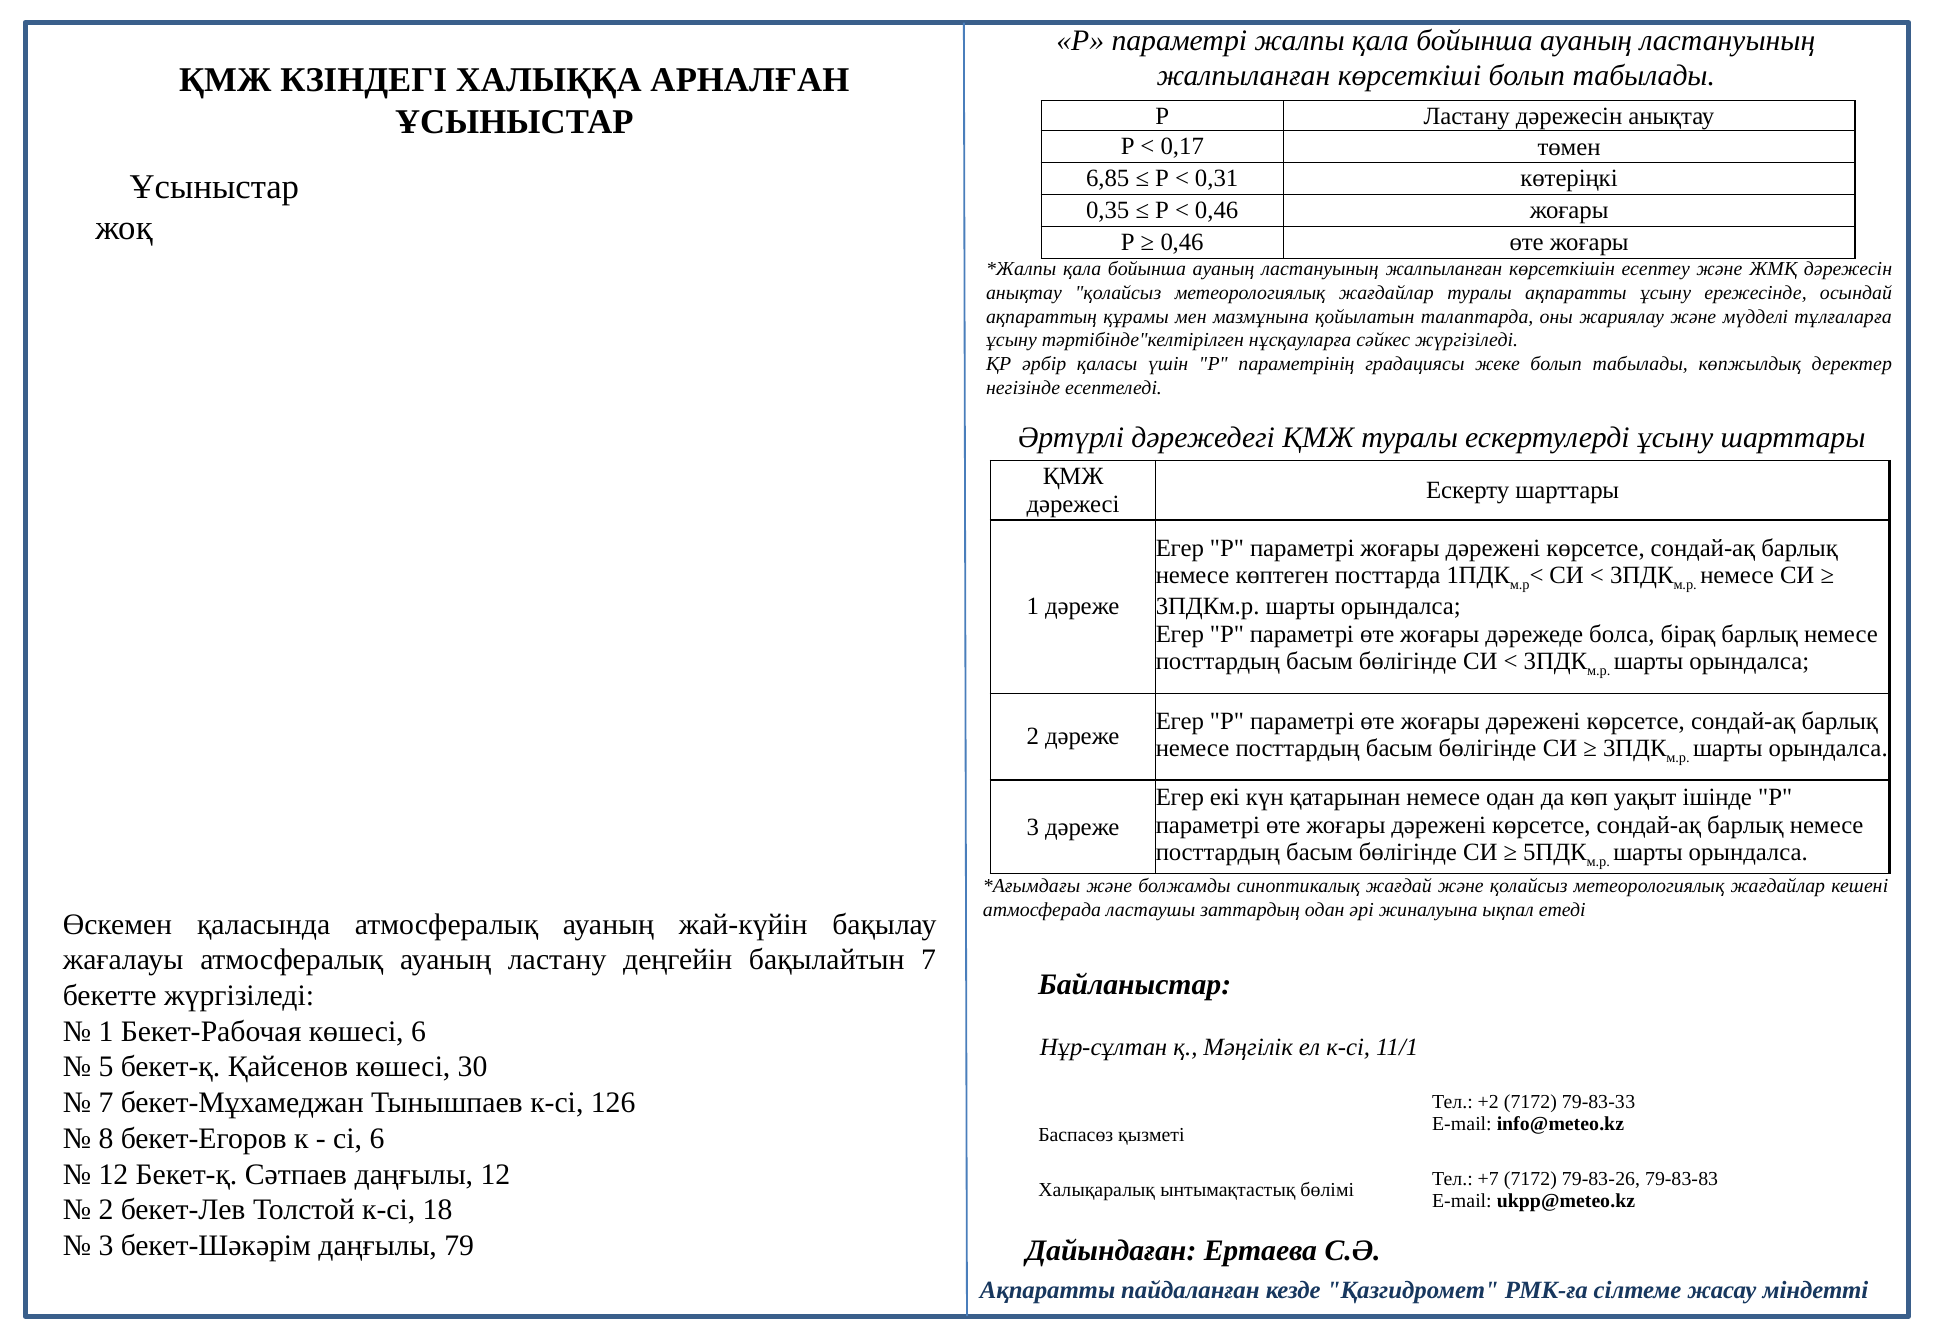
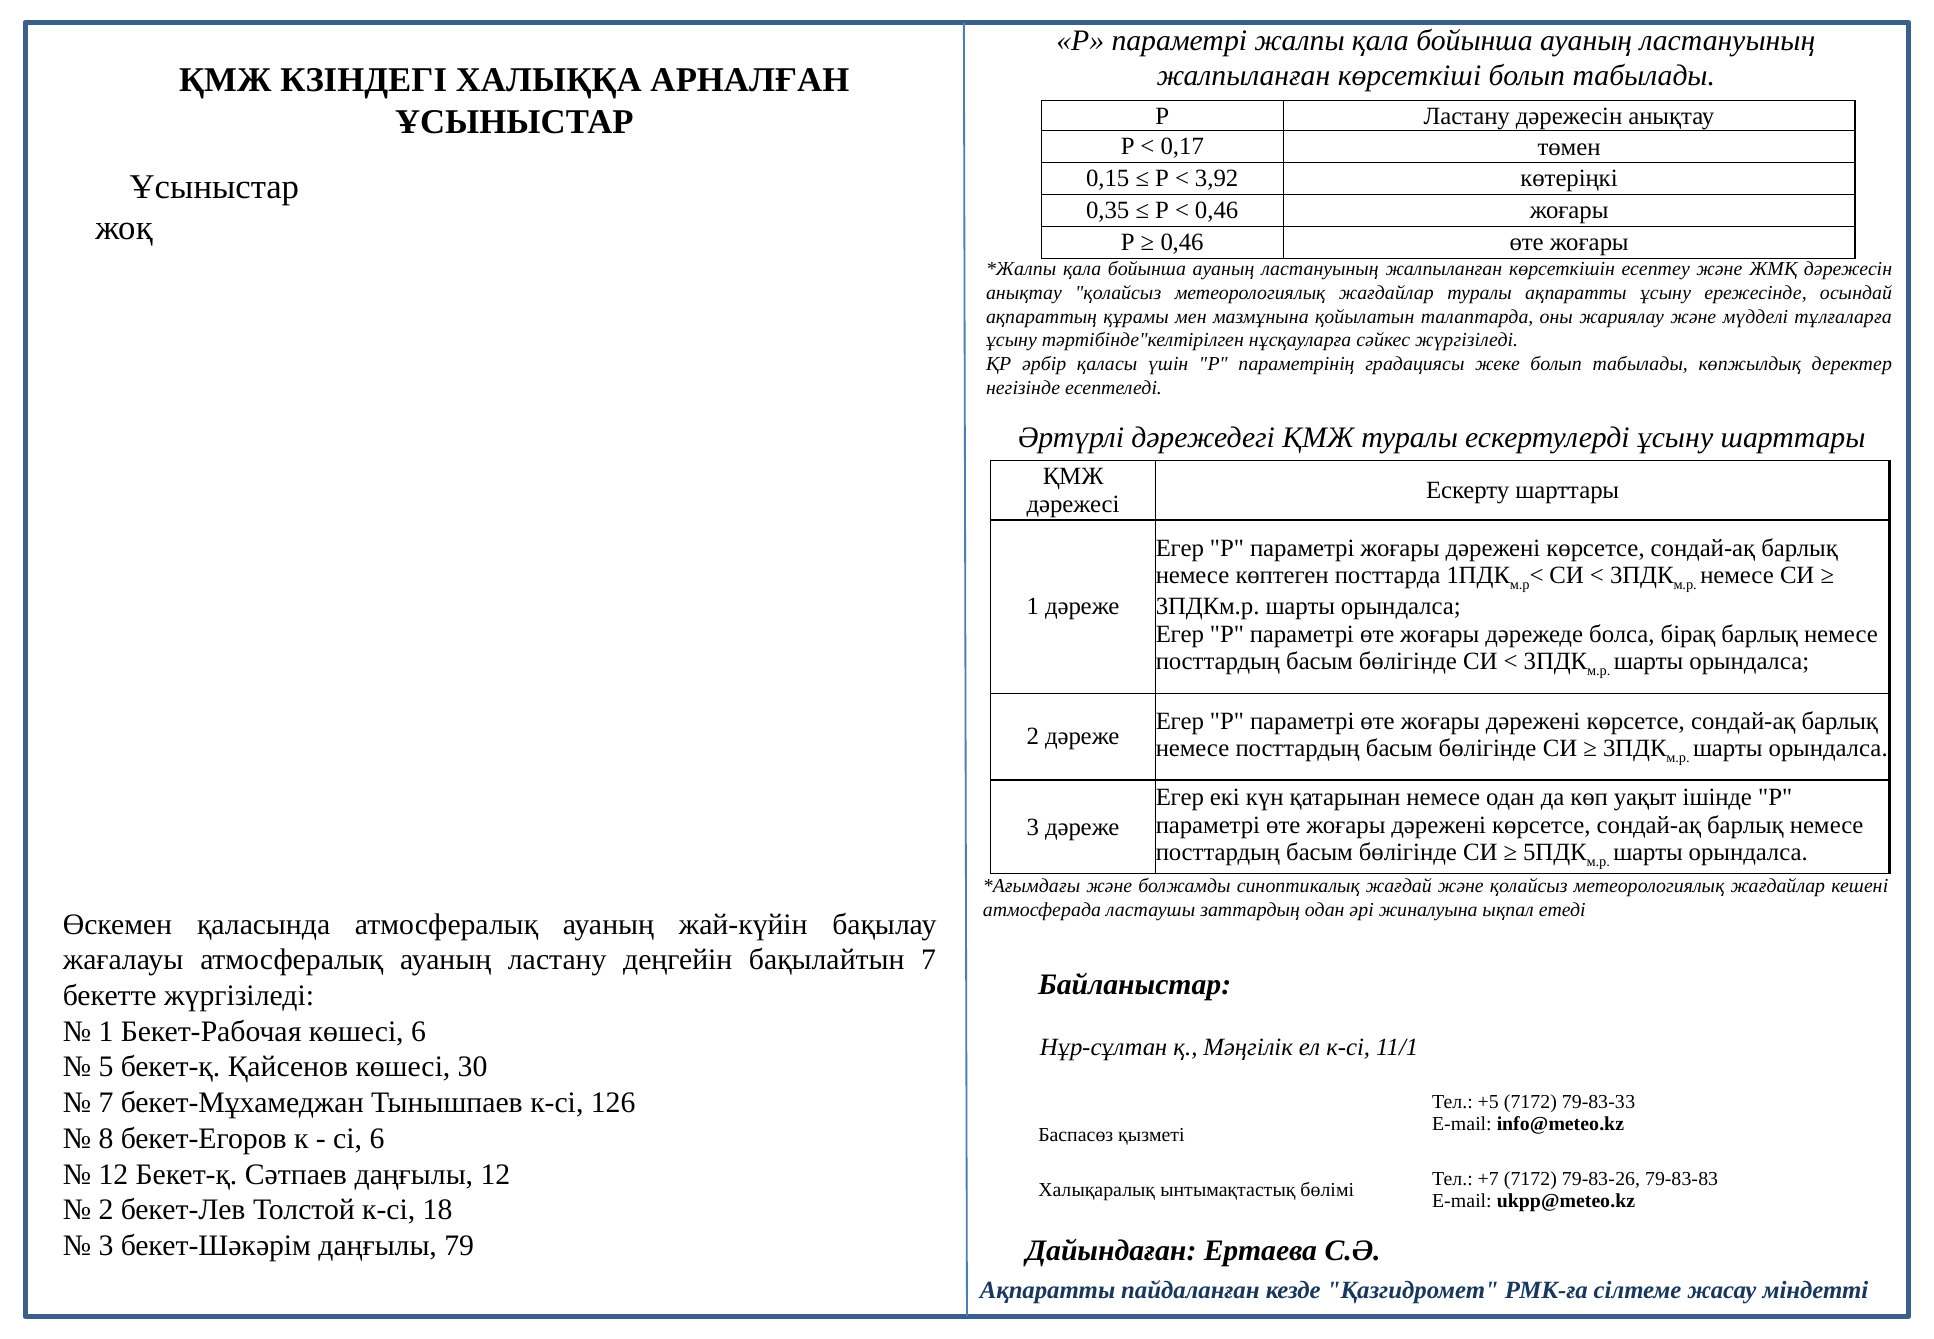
6,85: 6,85 -> 0,15 (1108, 178)
0,31: 0,31 -> 3,92 (1217, 178)
+2: +2 -> +5 (1488, 1102)
